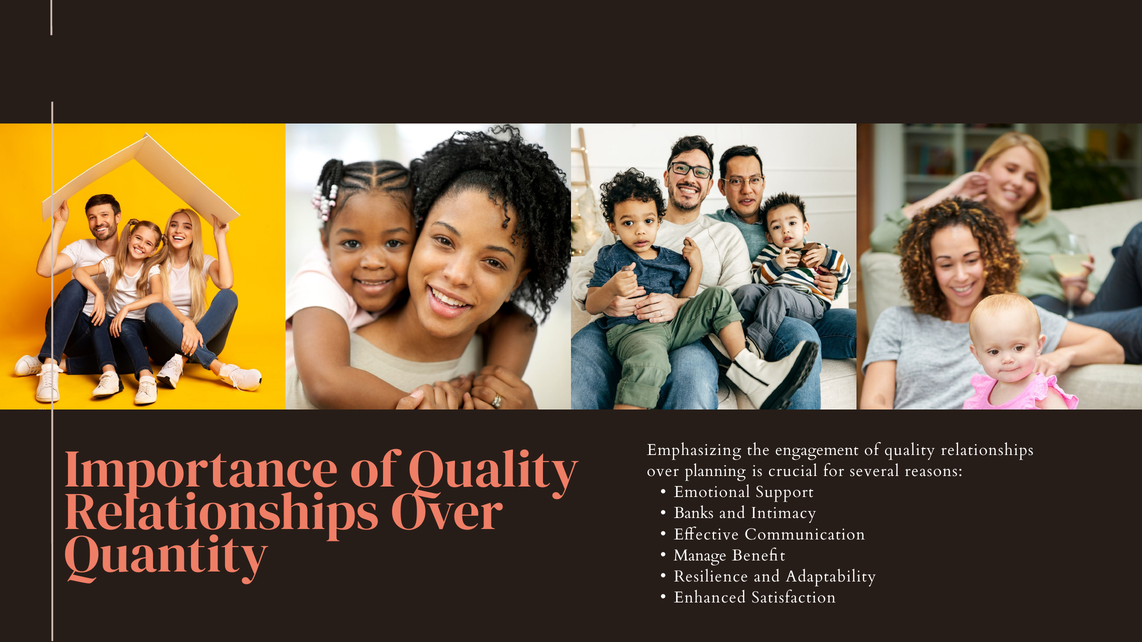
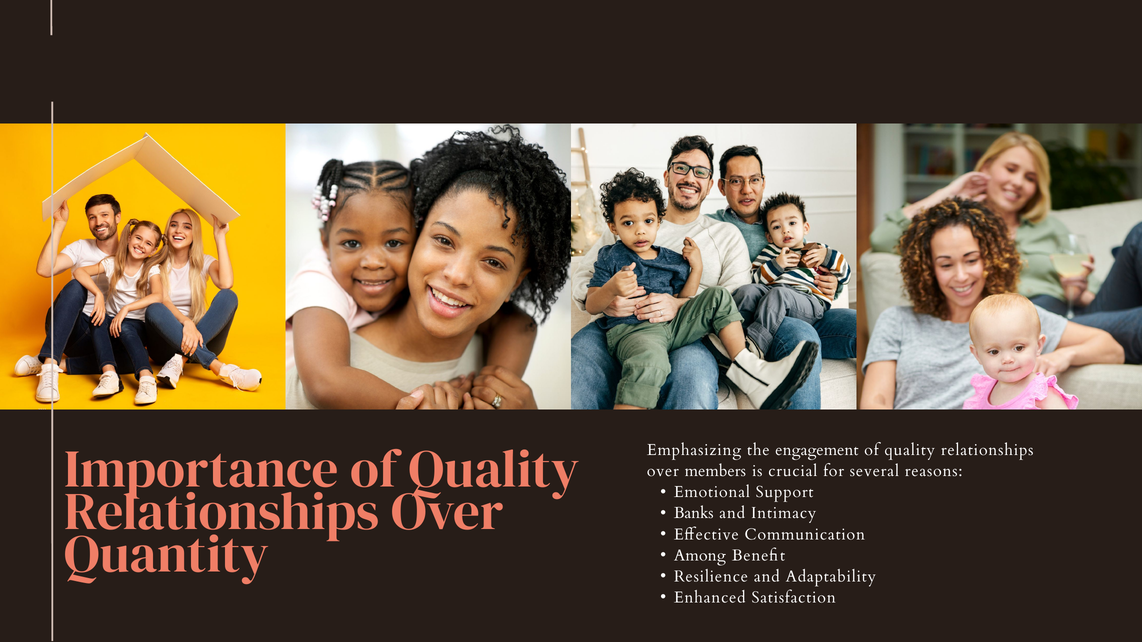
planning: planning -> members (715, 471)
Manage: Manage -> Among (700, 556)
